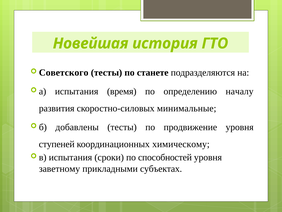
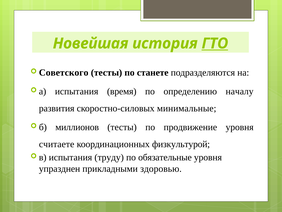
ГТО underline: none -> present (215, 43)
добавлены: добавлены -> миллионов (77, 127)
ступеней: ступеней -> считаете (57, 144)
химическому: химическому -> физкультурой (181, 144)
сроки: сроки -> труду (109, 157)
способностей: способностей -> обязательные (165, 157)
заветному: заветному -> упразднен (60, 168)
субъектах: субъектах -> здоровью (161, 168)
